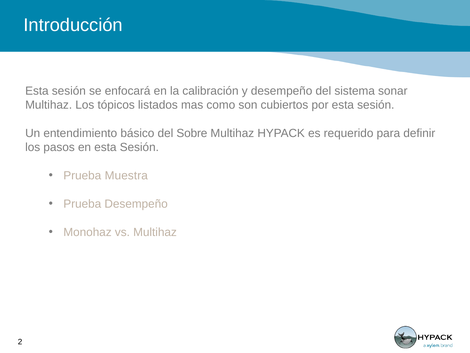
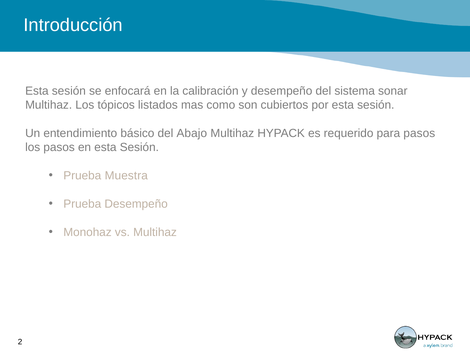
Sobre: Sobre -> Abajo (192, 133)
para definir: definir -> pasos (419, 133)
